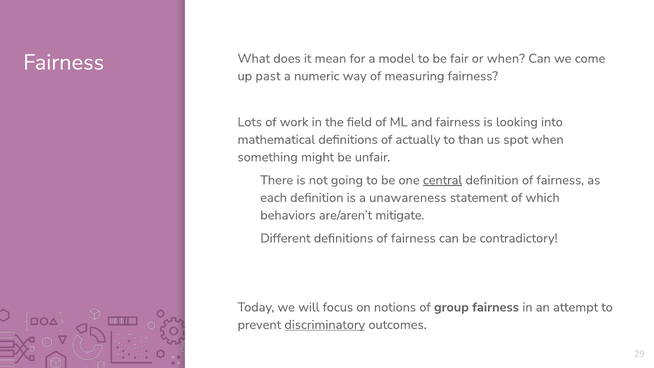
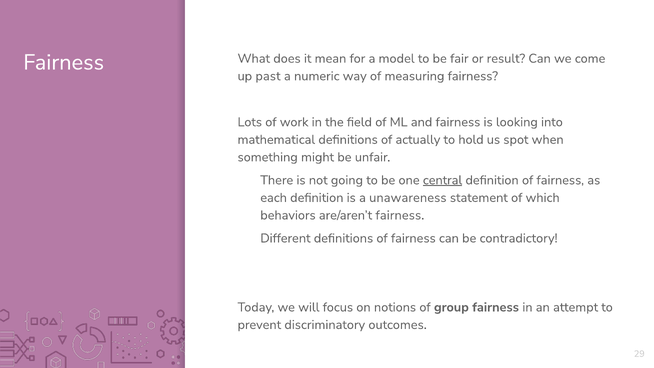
or when: when -> result (506, 58)
than: than -> hold (471, 140)
are/aren’t mitigate: mitigate -> fairness (400, 215)
discriminatory underline: present -> none (325, 325)
